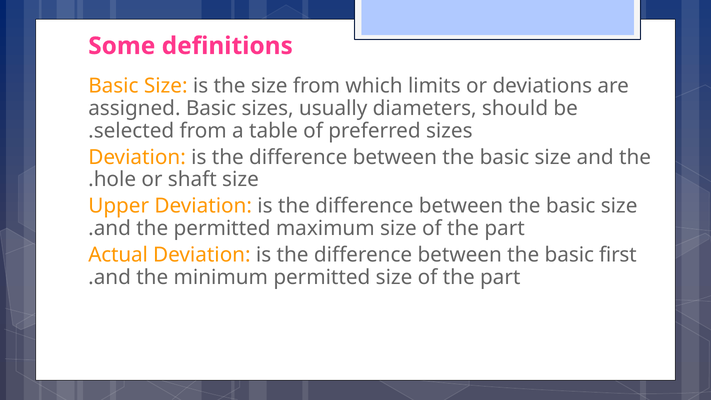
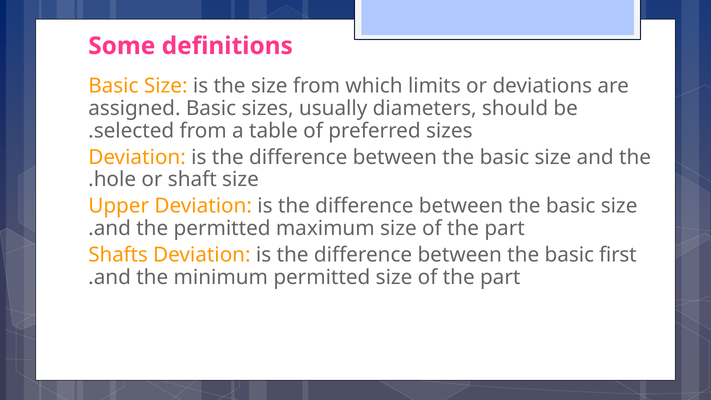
Actual: Actual -> Shafts (118, 255)
